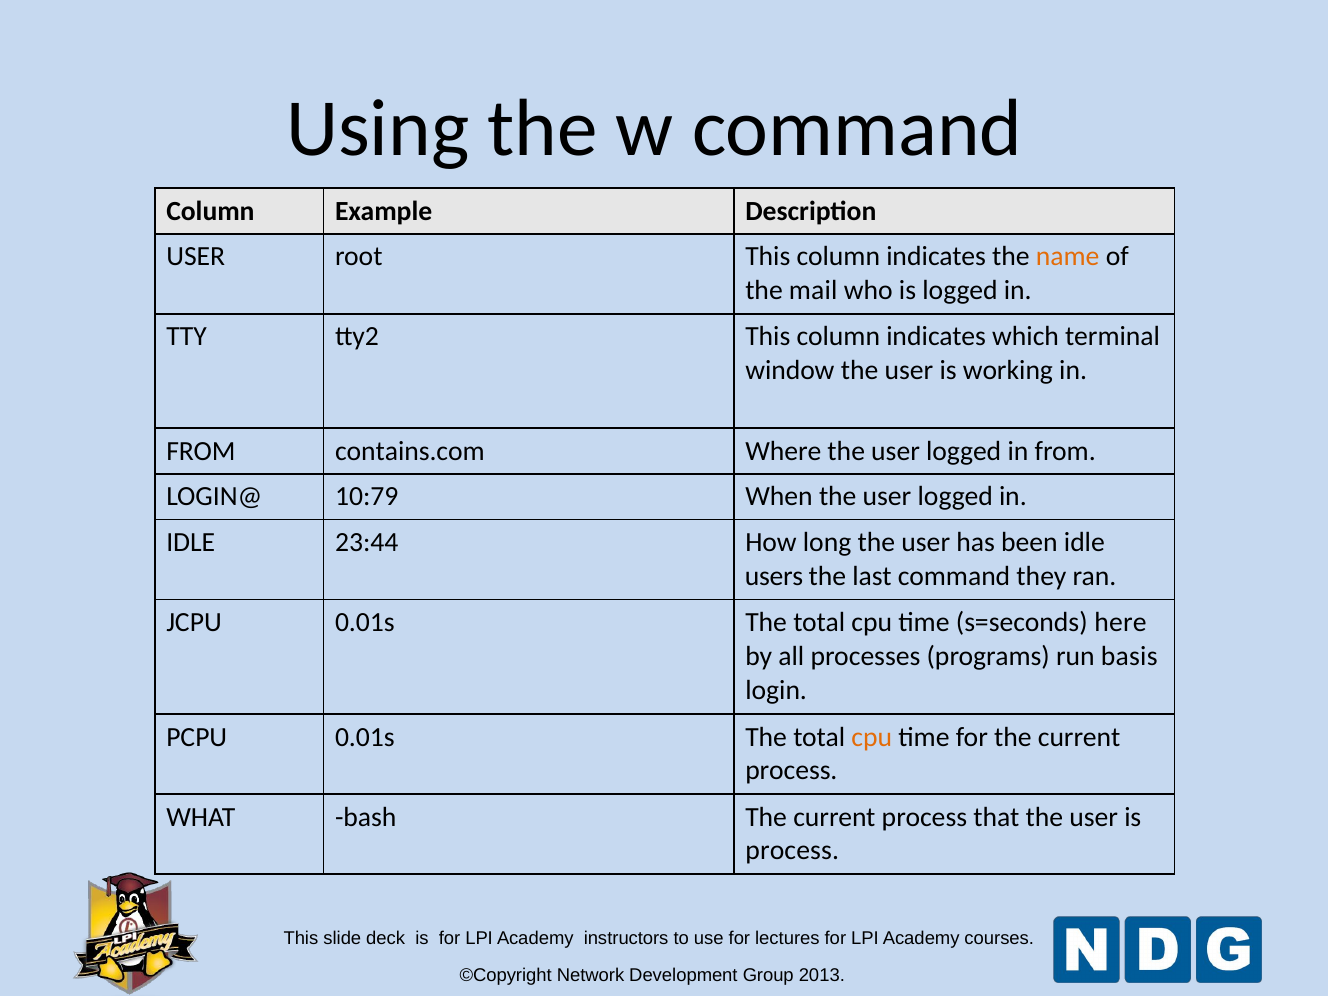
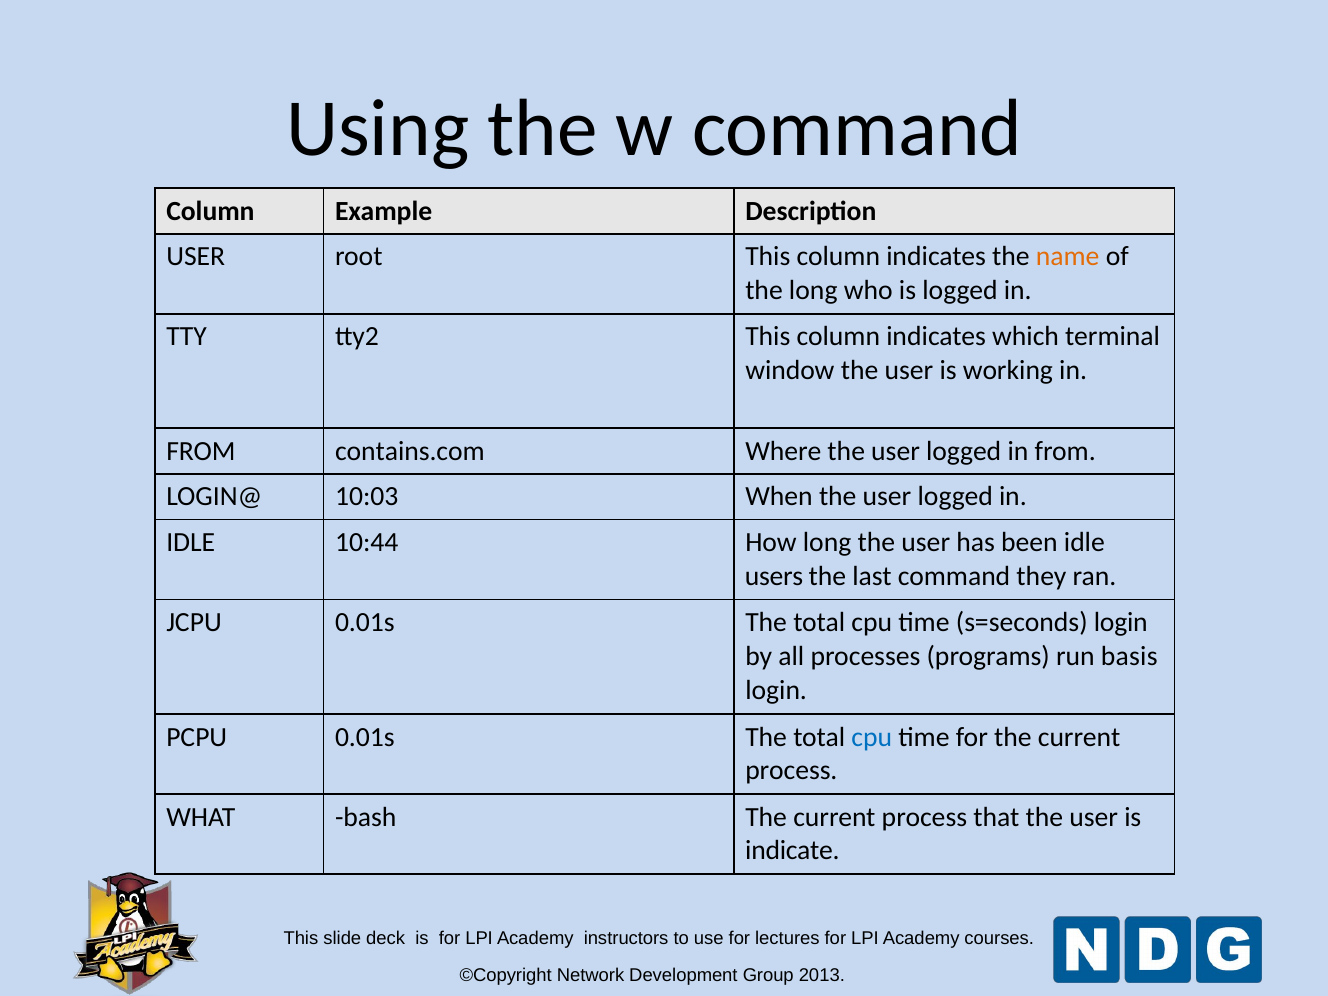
the mail: mail -> long (813, 291)
10:79: 10:79 -> 10:03 (367, 497)
23:44: 23:44 -> 10:44 (367, 543)
s=seconds here: here -> login (1121, 623)
cpu colour: orange -> blue (872, 737)
process: process -> indicate (792, 851)
